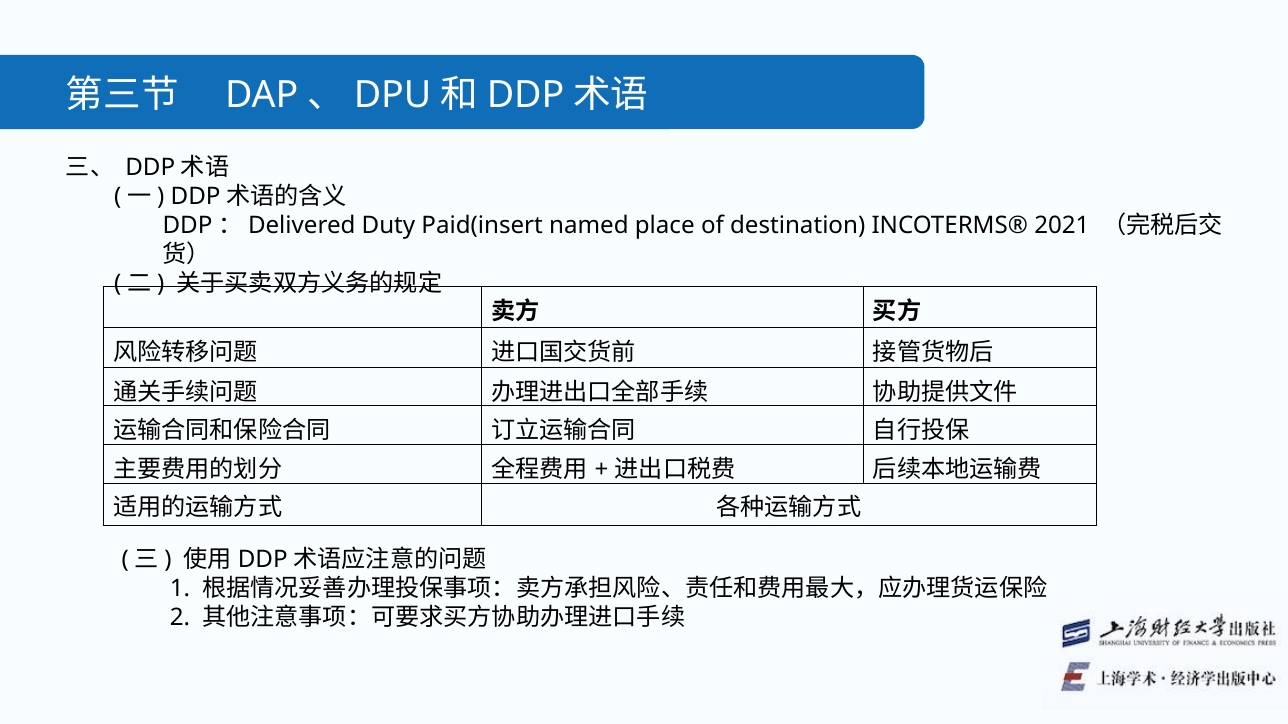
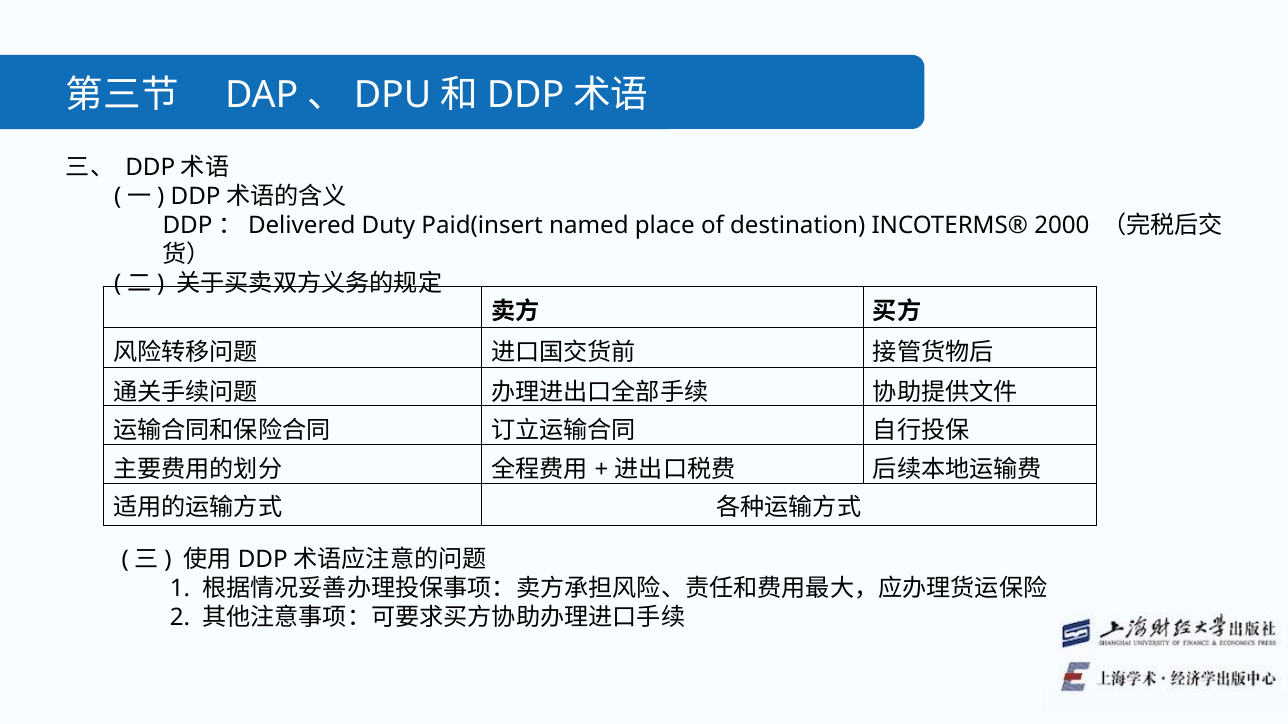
2021: 2021 -> 2000 (1062, 225)
